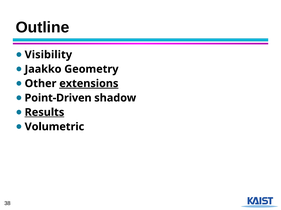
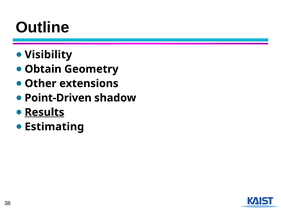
Jaakko: Jaakko -> Obtain (43, 69)
extensions underline: present -> none (89, 84)
Volumetric: Volumetric -> Estimating (54, 127)
